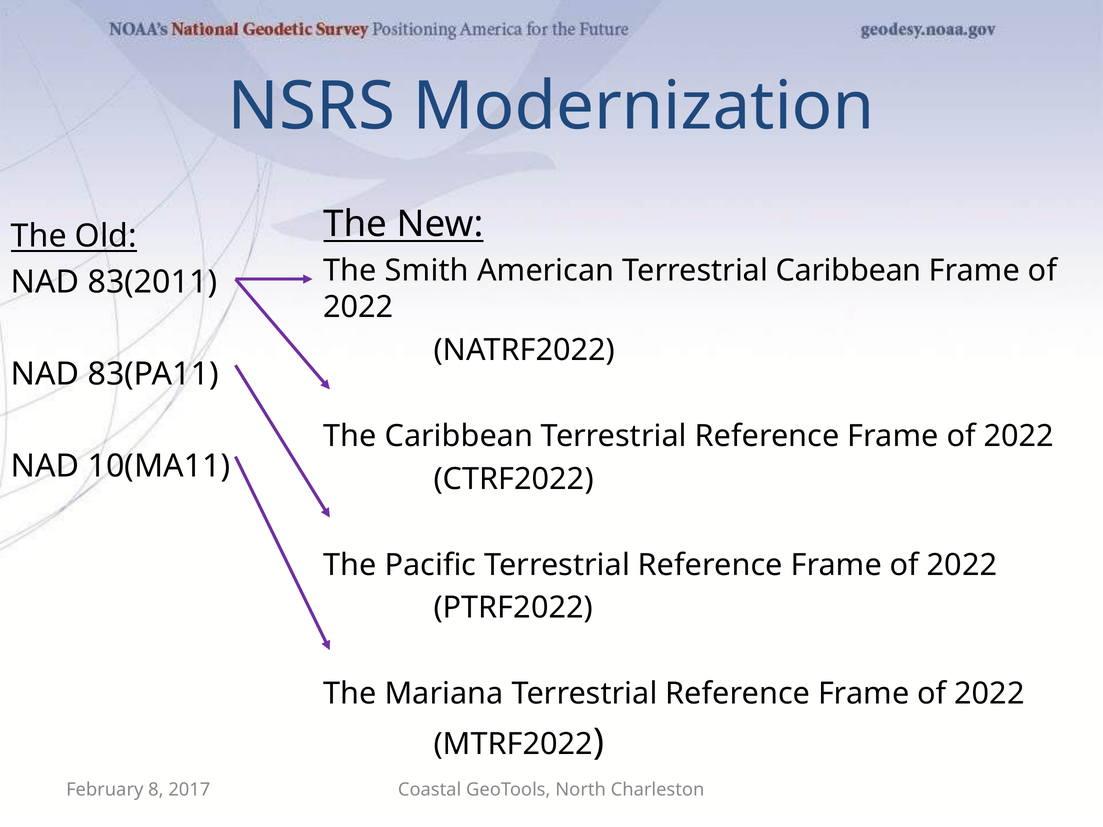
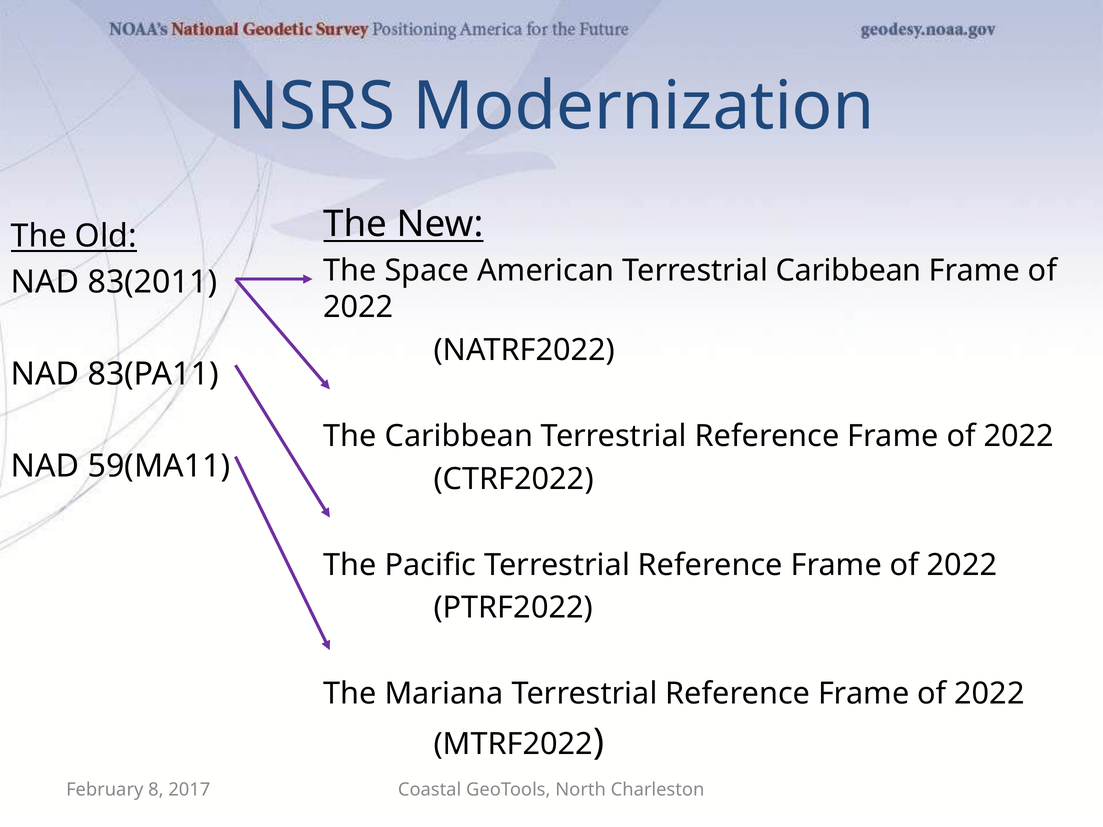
Smith: Smith -> Space (427, 271)
10(MA11: 10(MA11 -> 59(MA11 (159, 466)
